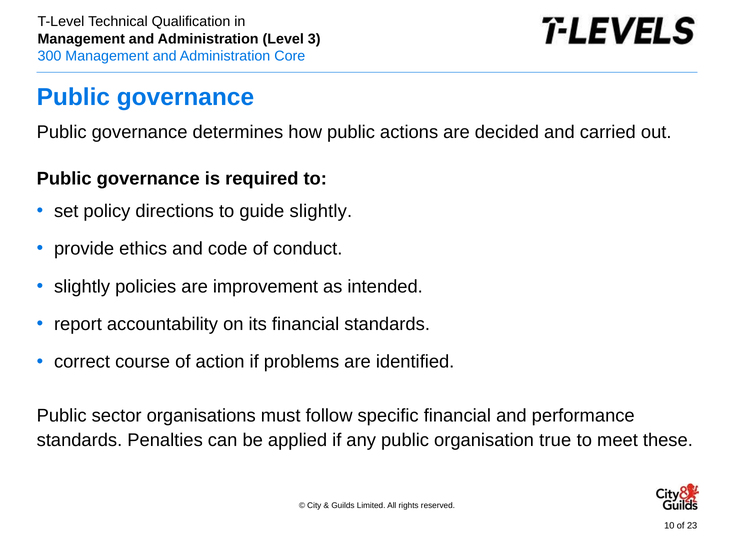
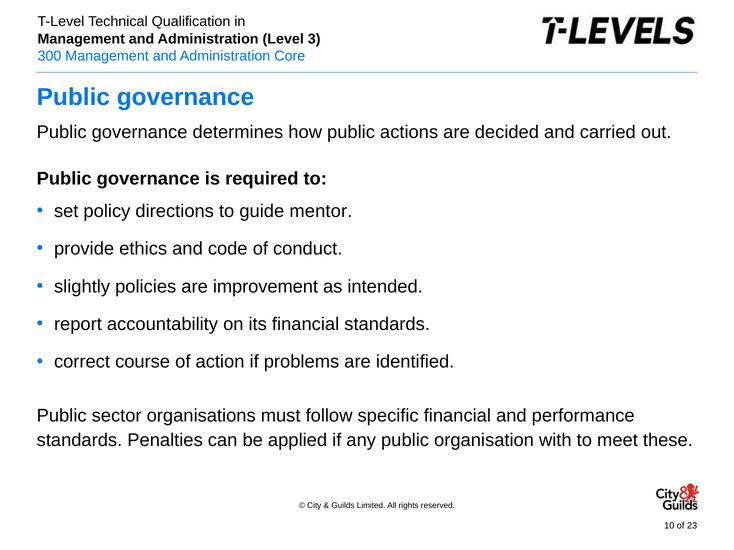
guide slightly: slightly -> mentor (321, 211)
true: true -> with (555, 441)
